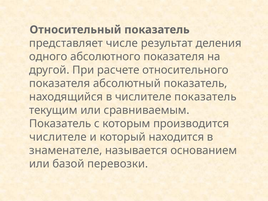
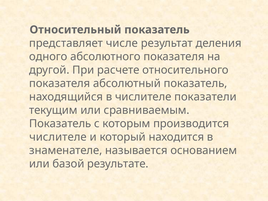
числителе показатель: показатель -> показатели (205, 97)
перевозки: перевозки -> результате (118, 164)
